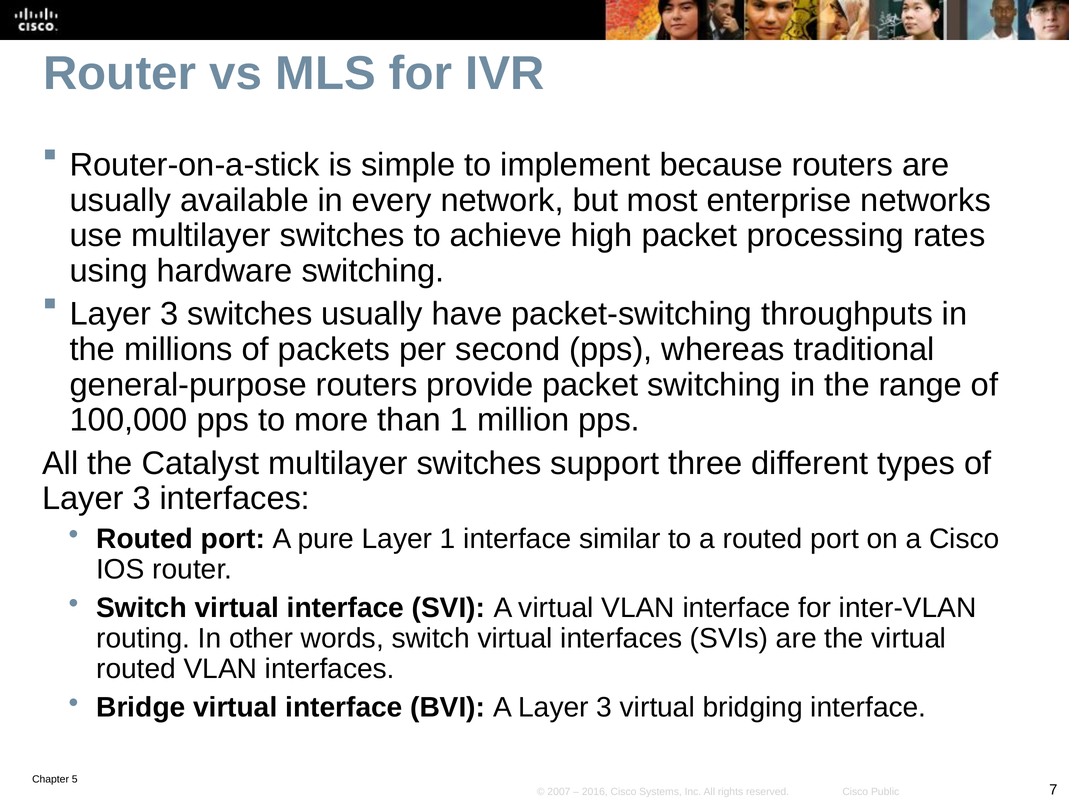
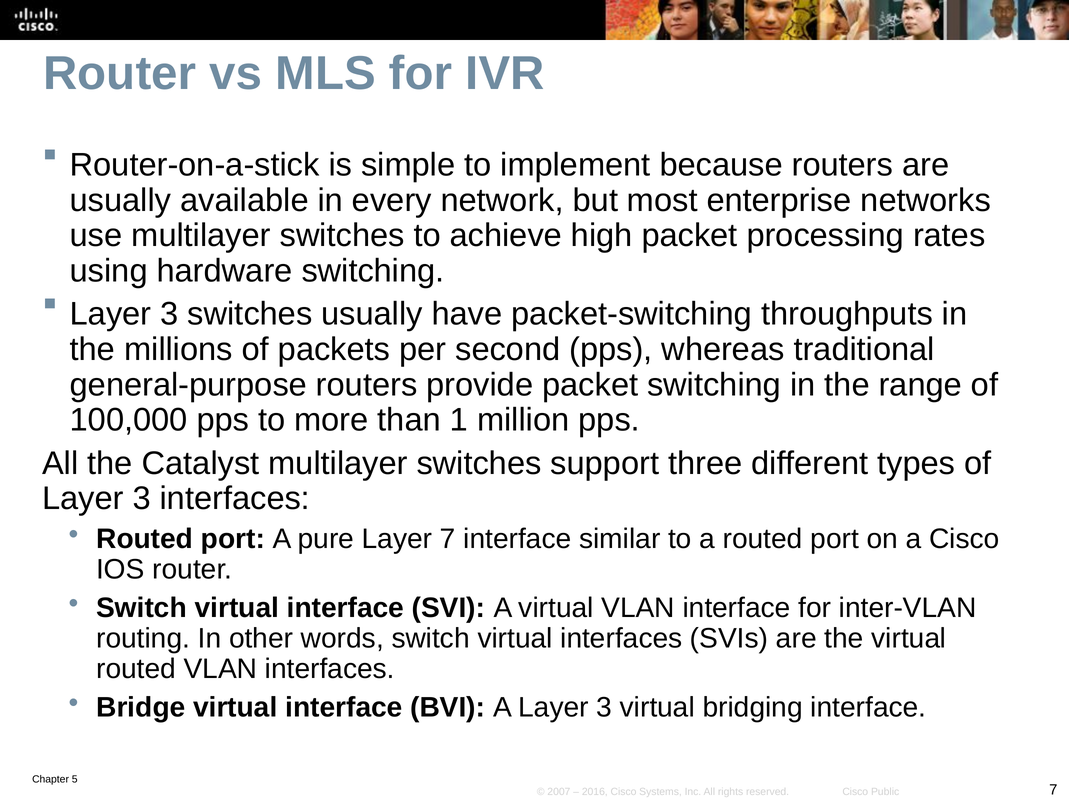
Layer 1: 1 -> 7 (448, 539)
